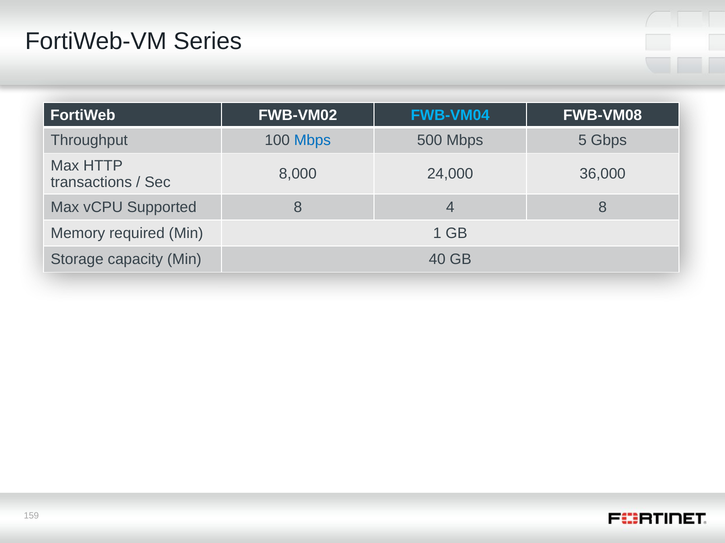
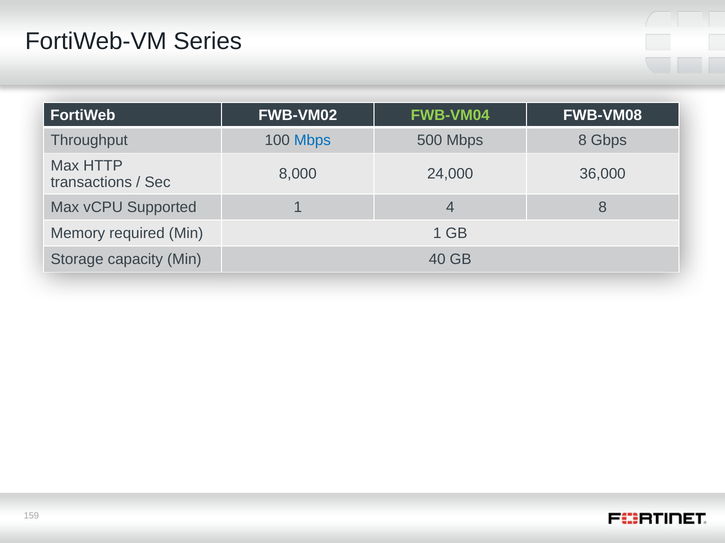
FWB-VM04 colour: light blue -> light green (450, 115)
Mbps 5: 5 -> 8 (582, 141)
Supported 8: 8 -> 1 (298, 208)
